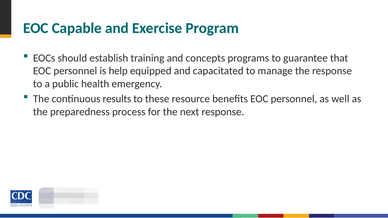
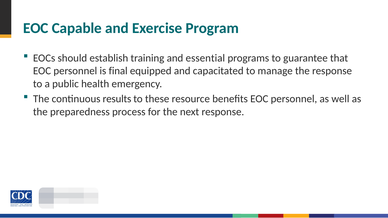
concepts: concepts -> essential (205, 58)
help: help -> final (118, 71)
